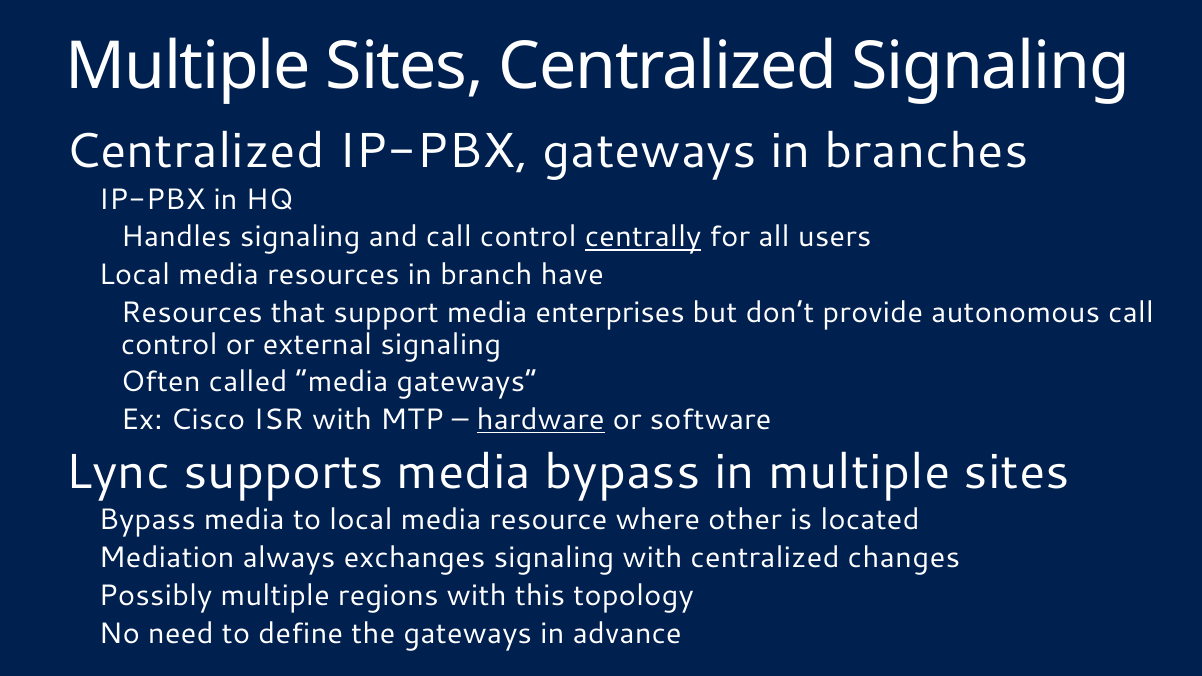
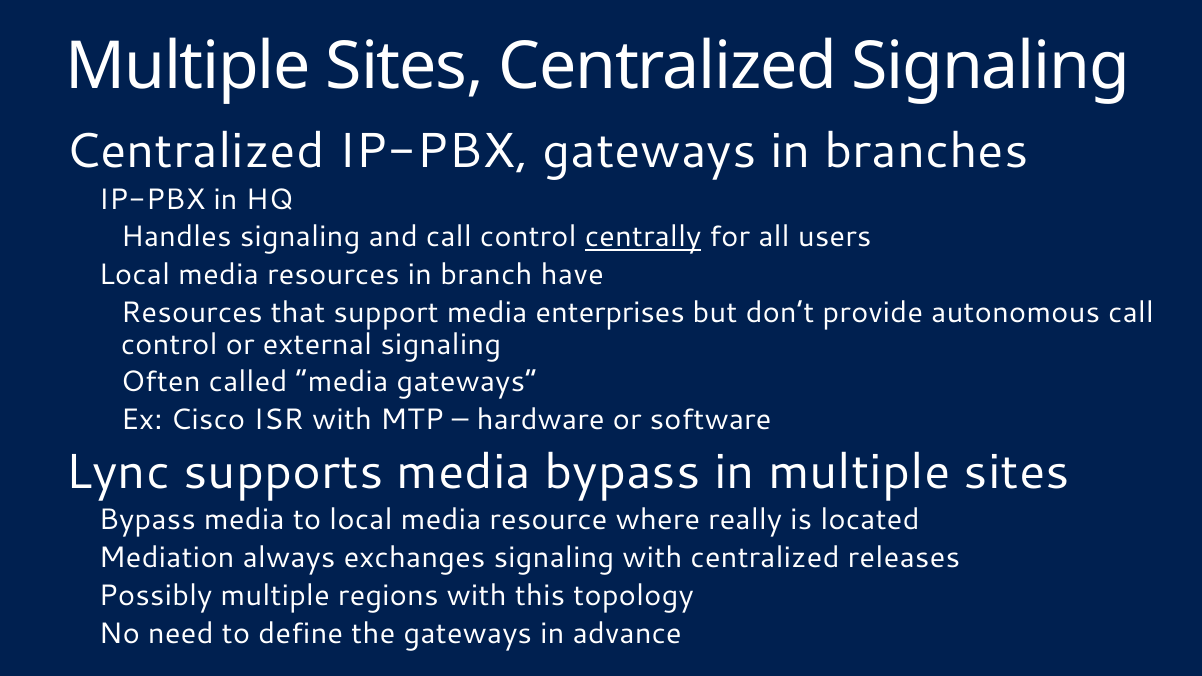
hardware underline: present -> none (541, 420)
other: other -> really (745, 520)
changes: changes -> releases (904, 558)
